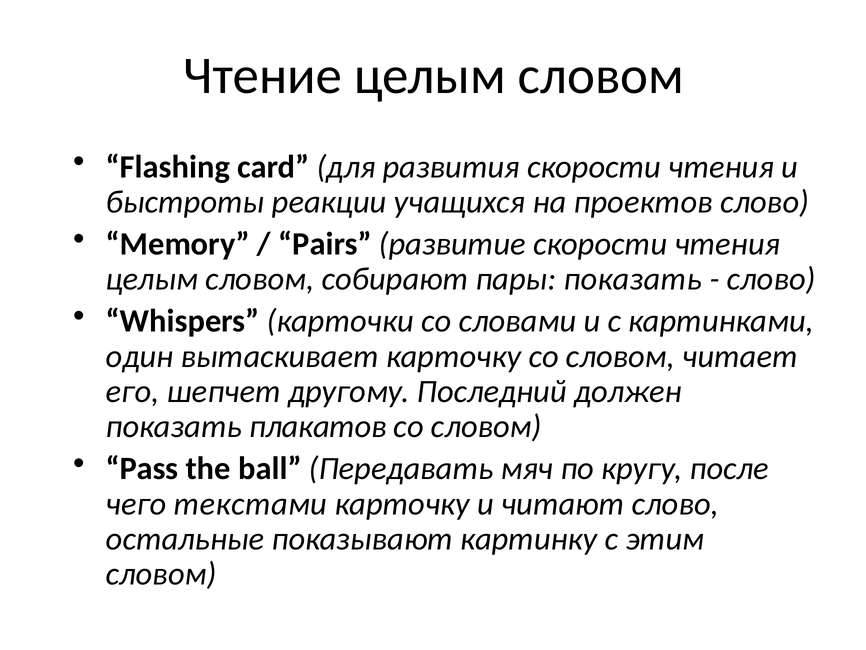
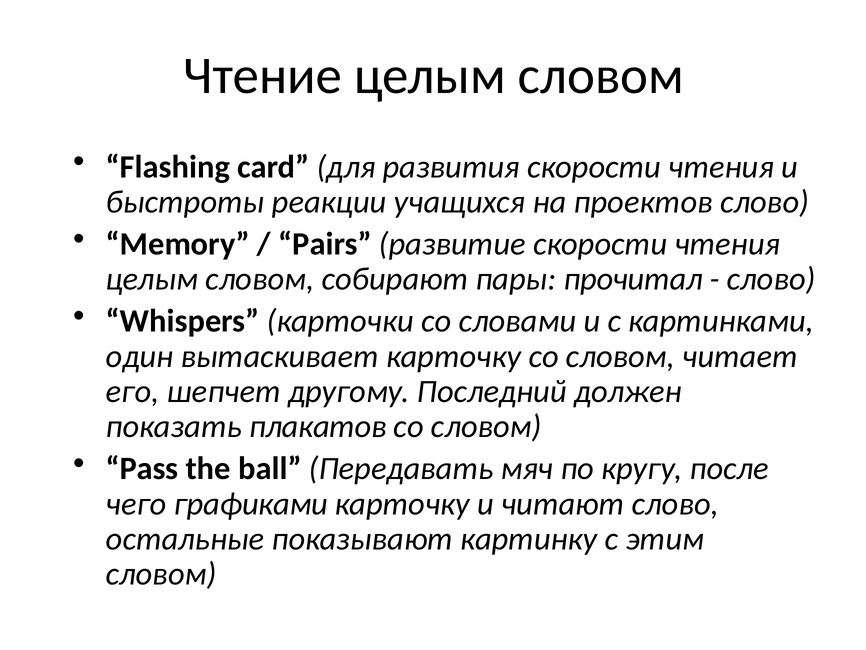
пары показать: показать -> прочитал (633, 279)
текстами: текстами -> графиками (251, 504)
